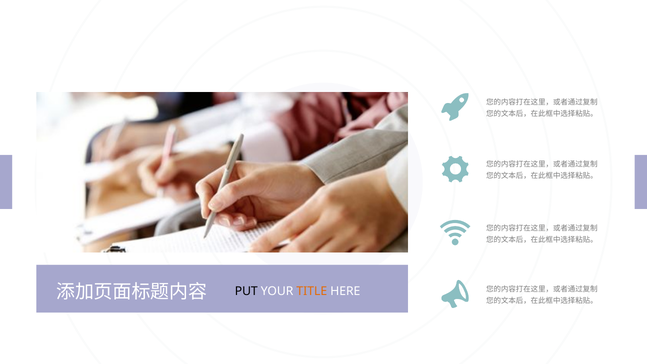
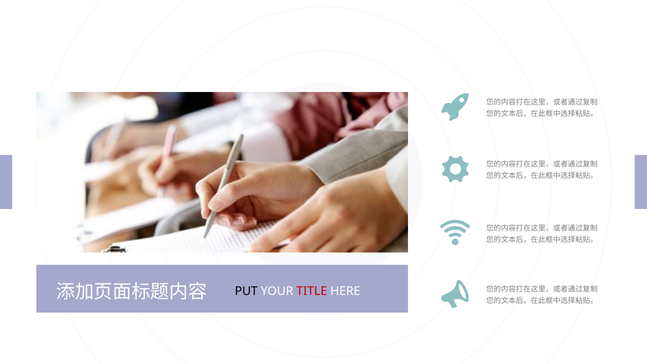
TITLE colour: orange -> red (312, 291)
